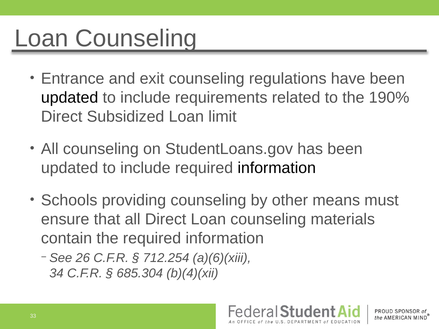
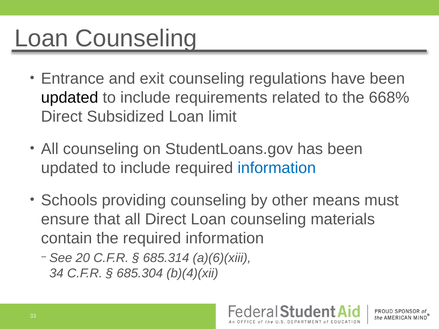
190%: 190% -> 668% (389, 98)
information colour: black -> blue (277, 168)
26: 26 -> 20 (83, 258)
712.254: 712.254 -> 685.314 (166, 258)
